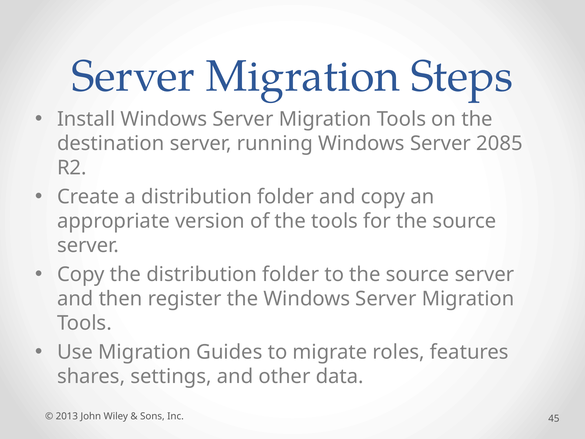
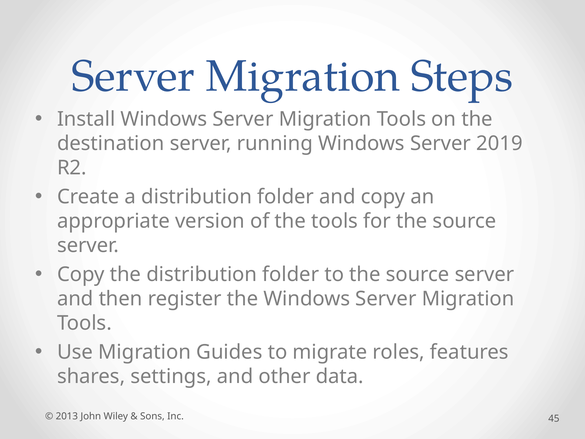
2085: 2085 -> 2019 (500, 143)
